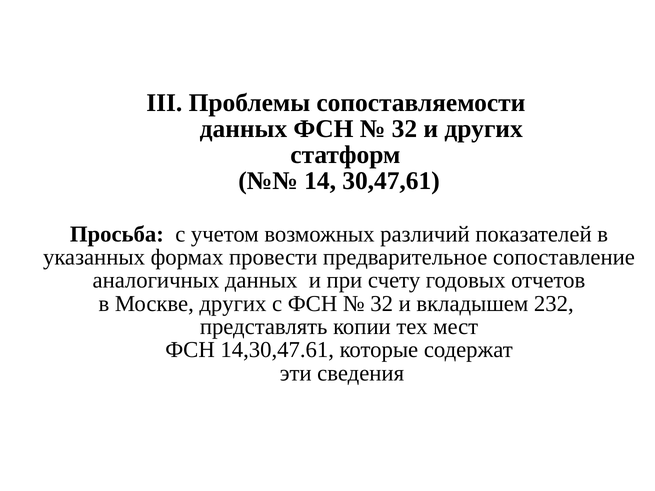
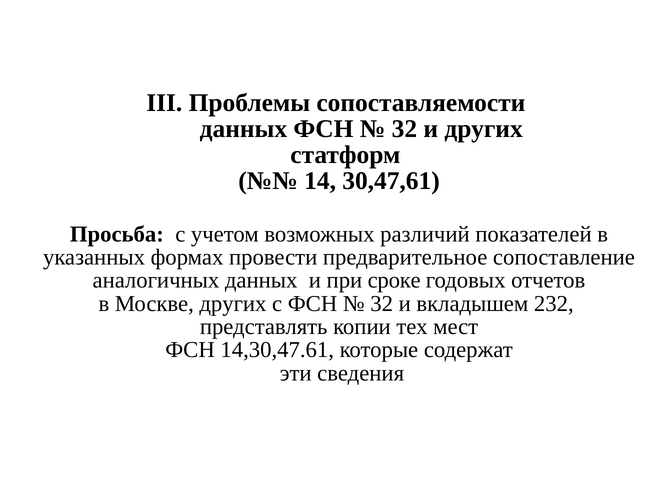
счету: счету -> сроке (394, 280)
